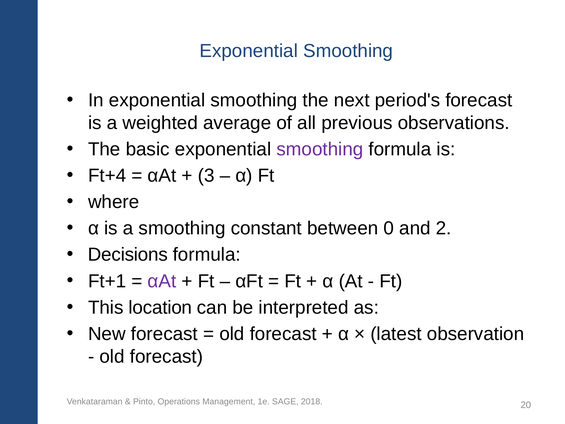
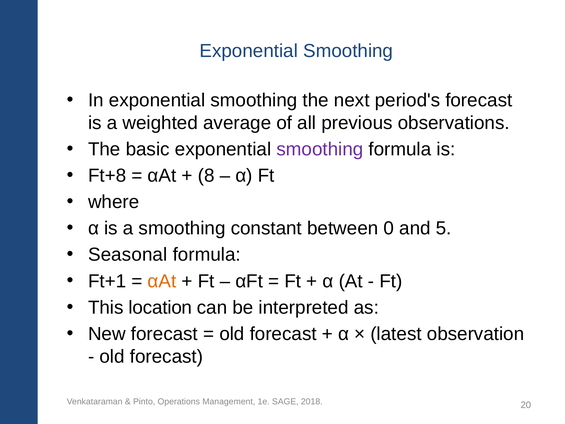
Ft+4: Ft+4 -> Ft+8 (107, 176)
3: 3 -> 8 (206, 176)
2: 2 -> 5 (444, 228)
Decisions: Decisions -> Seasonal (128, 255)
αAt colour: purple -> orange (162, 281)
